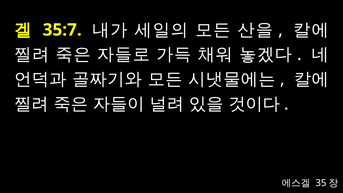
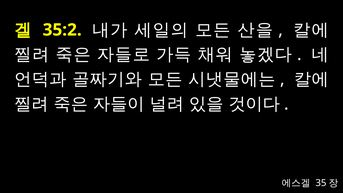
35:7: 35:7 -> 35:2 (62, 30)
